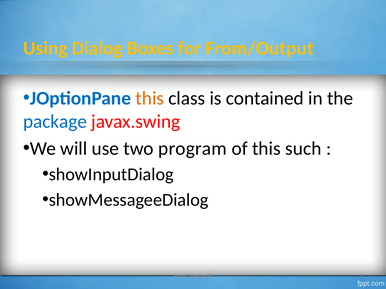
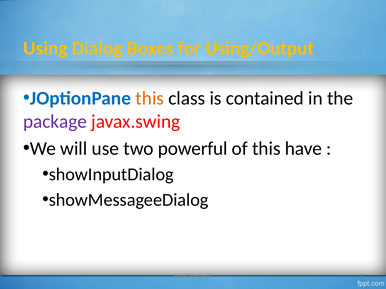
From/Output: From/Output -> Using/Output (260, 48)
package colour: blue -> purple (55, 122)
program: program -> powerful (193, 149)
such: such -> have (303, 149)
